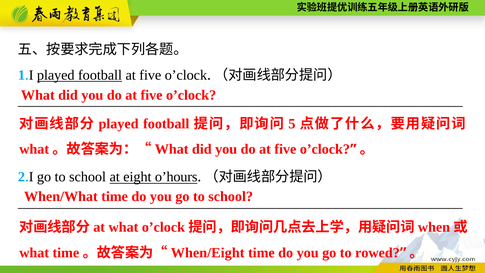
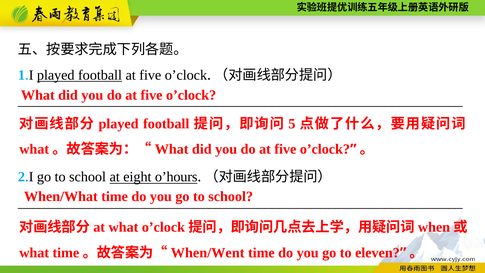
When/Eight: When/Eight -> When/Went (208, 253)
rowed: rowed -> eleven (377, 253)
